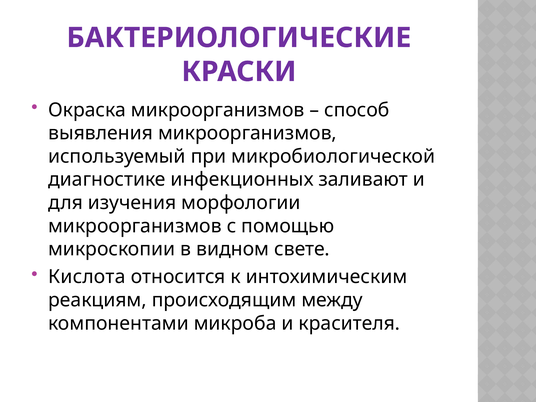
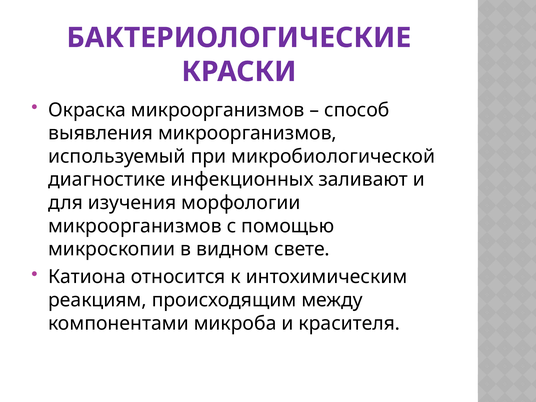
Кислота: Кислота -> Катиона (87, 277)
